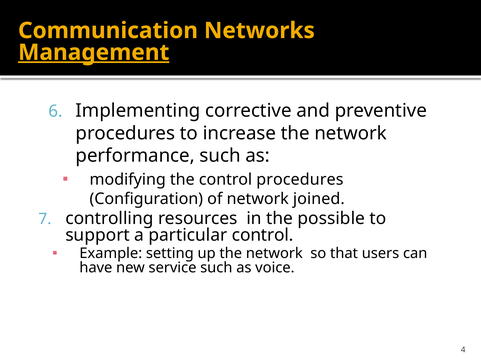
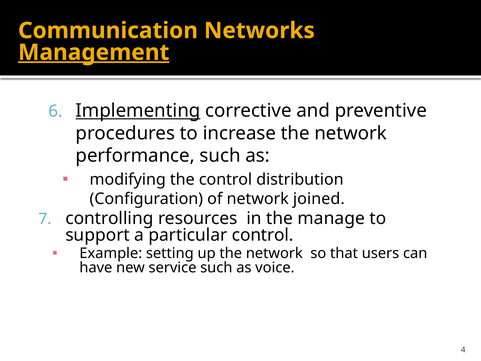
Implementing underline: none -> present (138, 111)
control procedures: procedures -> distribution (300, 179)
possible: possible -> manage (331, 218)
